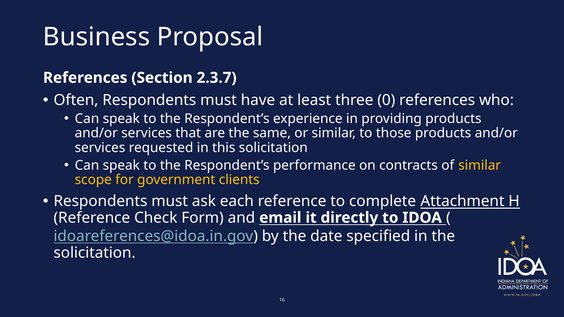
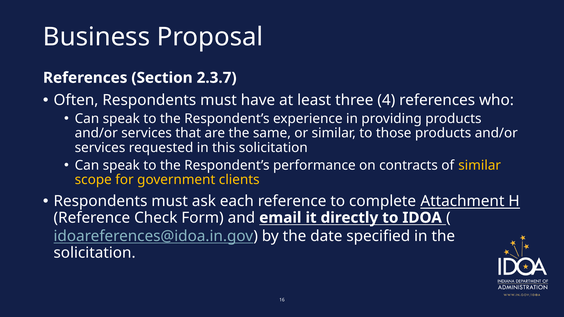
0: 0 -> 4 (386, 100)
